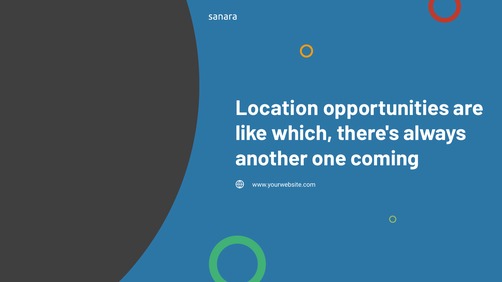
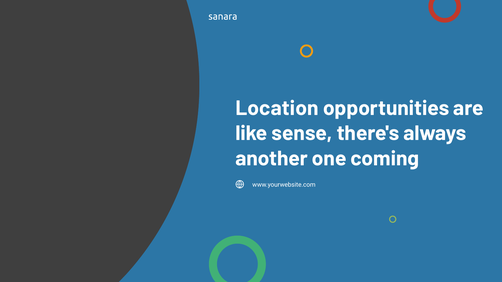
which: which -> sense (302, 134)
